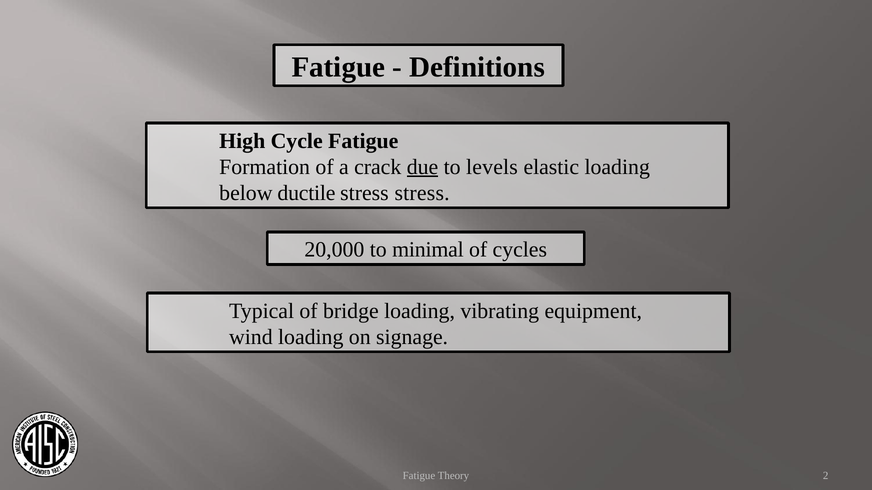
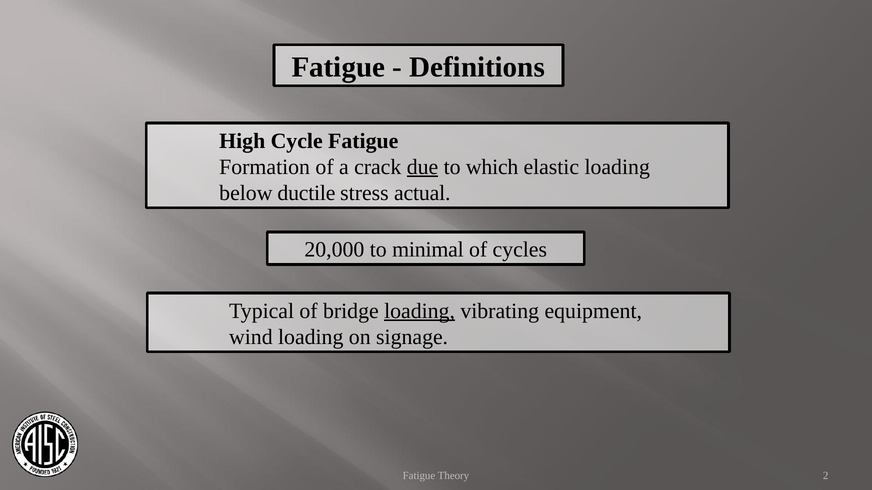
levels: levels -> which (492, 167)
stress stress: stress -> actual (422, 193)
loading underline: none -> present (420, 311)
